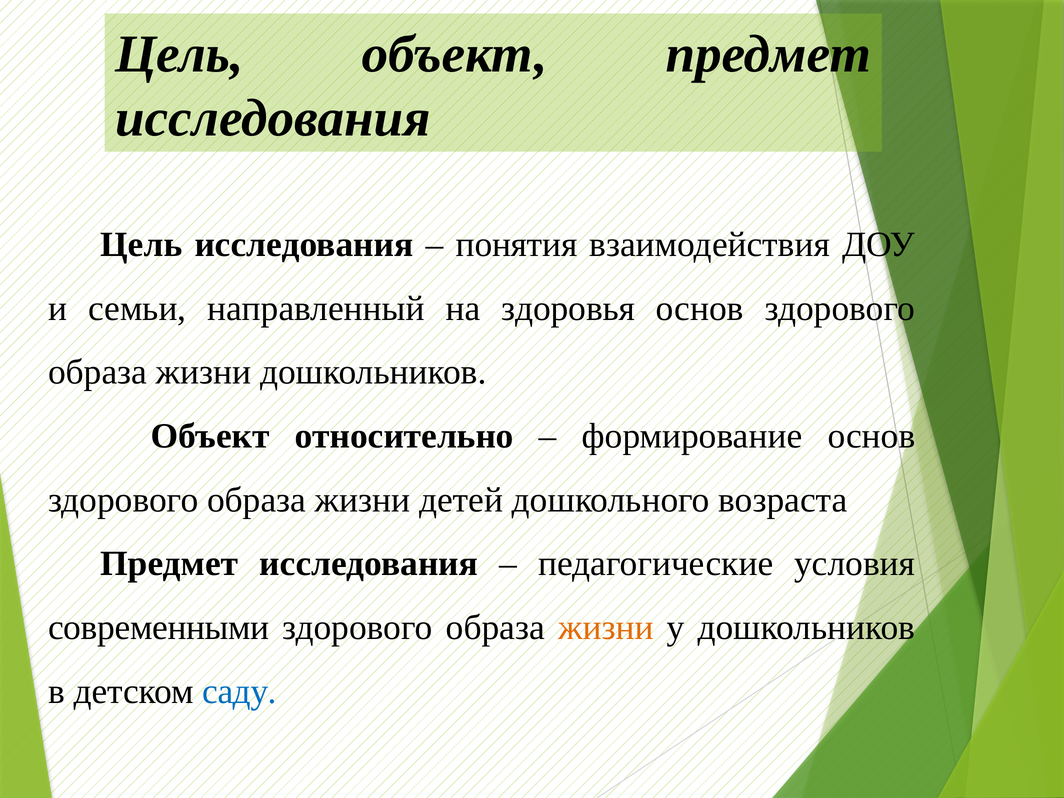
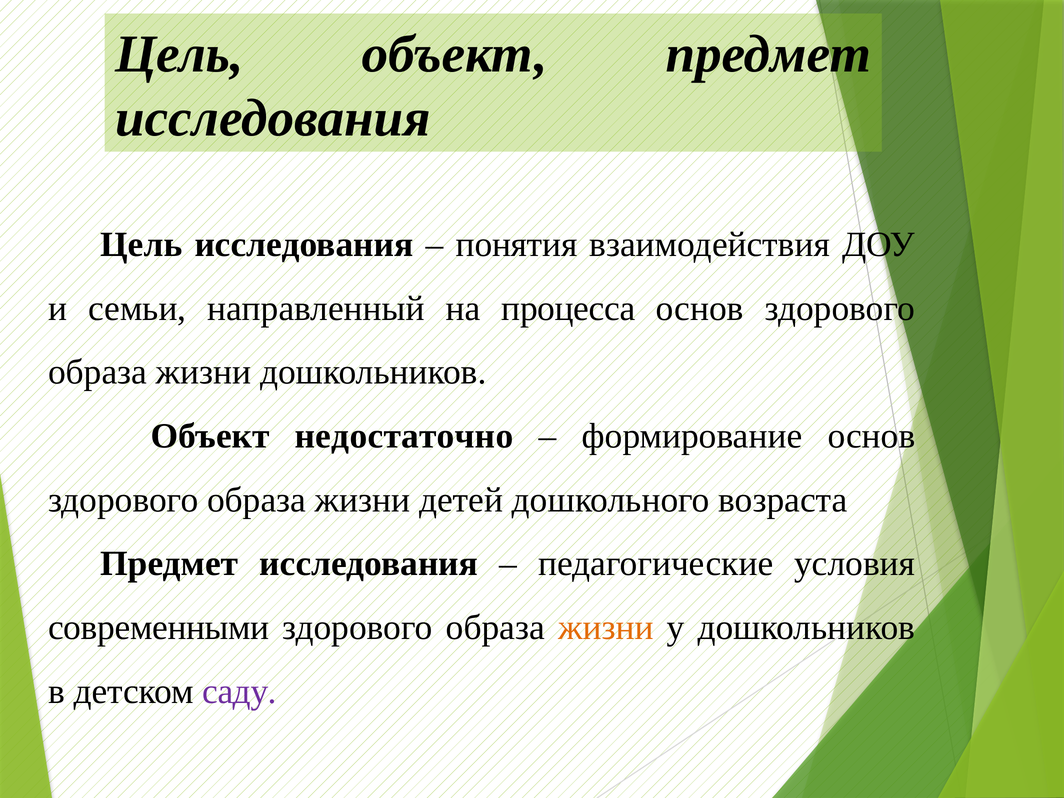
здоровья: здоровья -> процесса (568, 308)
относительно: относительно -> недостаточно (404, 436)
саду colour: blue -> purple (239, 691)
